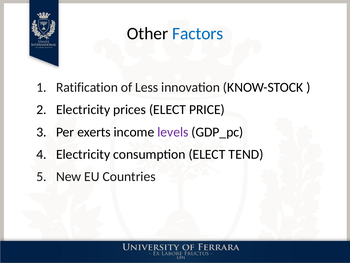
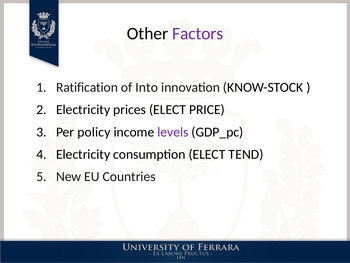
Factors colour: blue -> purple (198, 34)
Less: Less -> Into (147, 87)
exerts: exerts -> policy (94, 132)
